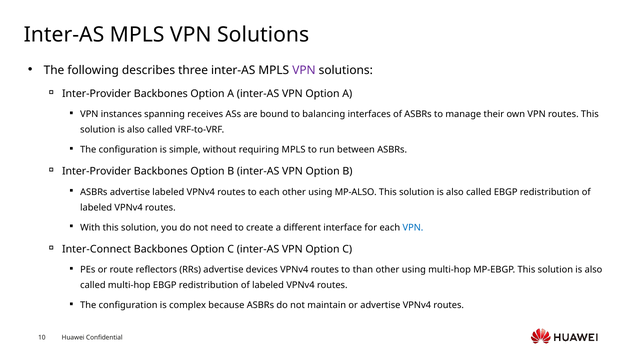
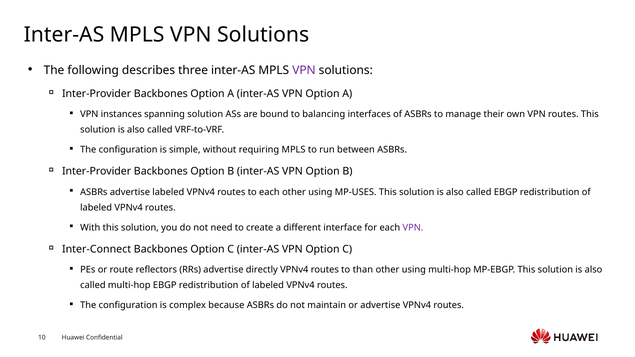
spanning receives: receives -> solution (205, 114)
MP-ALSO: MP-ALSO -> MP-USES (356, 192)
VPN colour: blue -> purple (413, 228)
devices: devices -> directly (262, 270)
